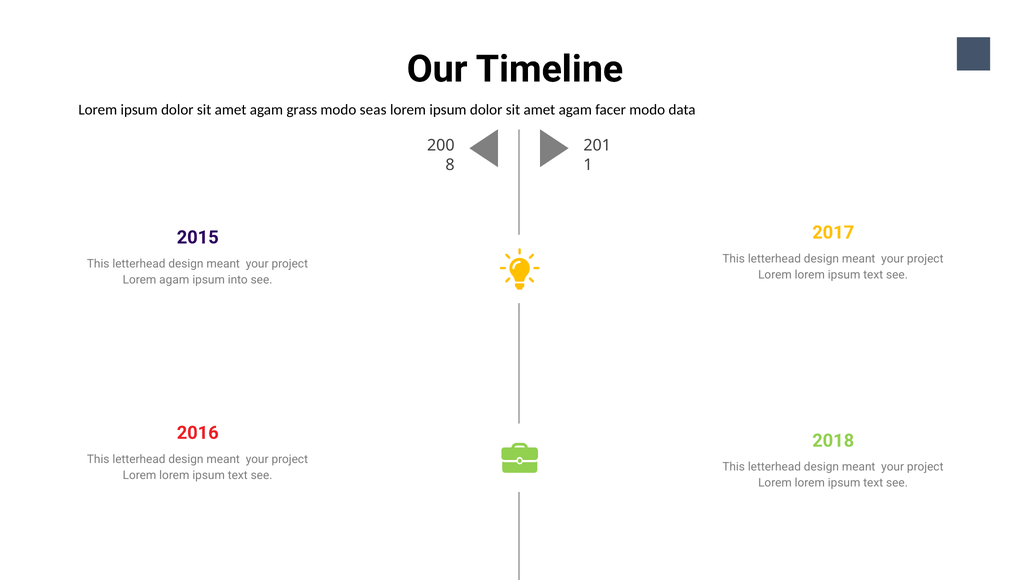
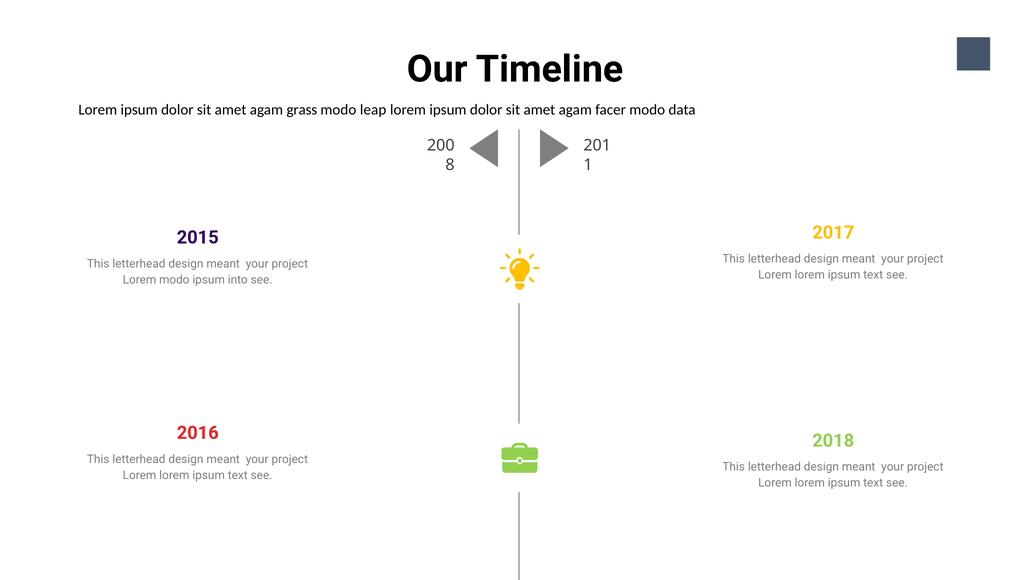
seas: seas -> leap (373, 110)
Lorem agam: agam -> modo (174, 279)
